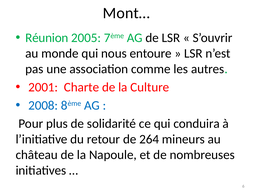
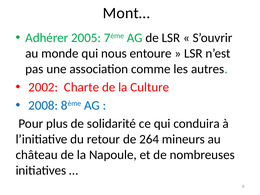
Réunion: Réunion -> Adhérer (47, 38)
2001: 2001 -> 2002 (43, 87)
